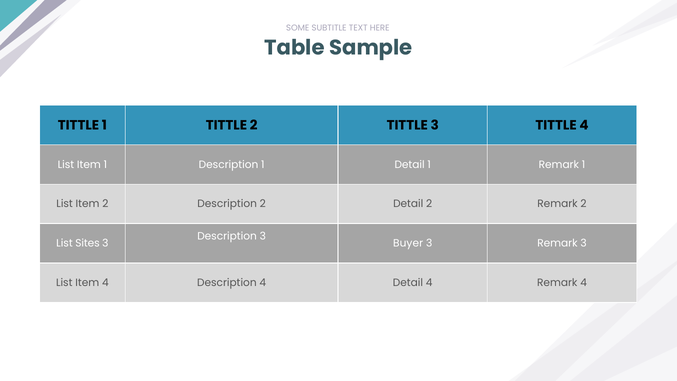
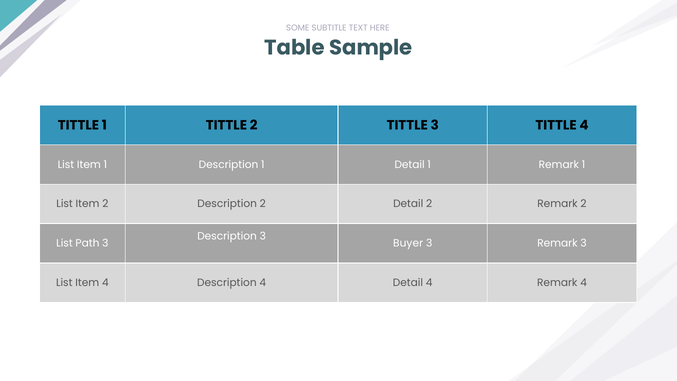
Sites: Sites -> Path (87, 243)
